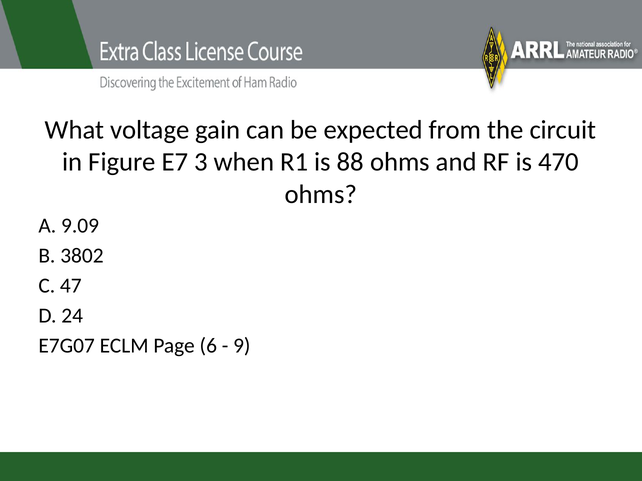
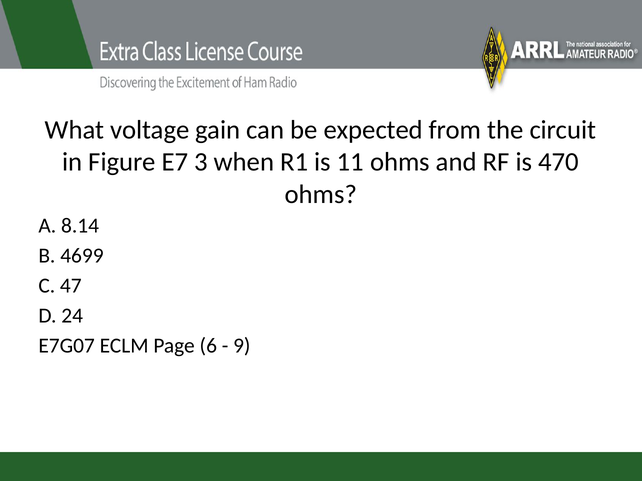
88: 88 -> 11 (350, 162)
9.09: 9.09 -> 8.14 (80, 226)
3802: 3802 -> 4699 (82, 256)
